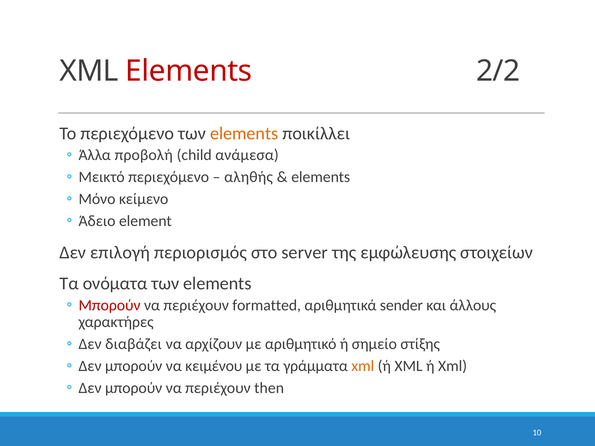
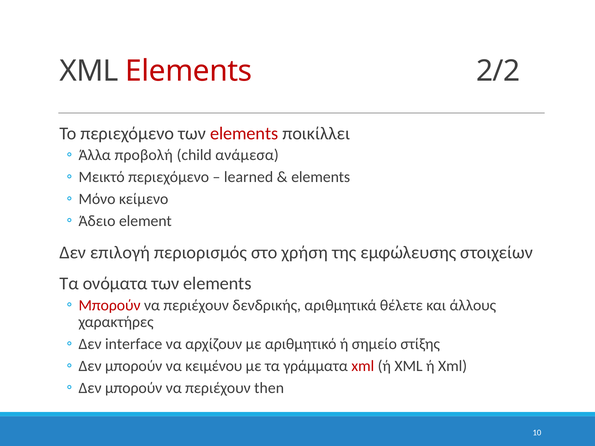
elements colour: orange -> red (244, 134)
αληθής: αληθής -> learned (249, 177)
server: server -> χρήση (305, 252)
formatted: formatted -> δενδρικής (267, 305)
sender: sender -> θέλετε (401, 305)
διαβάζει: διαβάζει -> interface (134, 344)
xml colour: orange -> red (363, 366)
